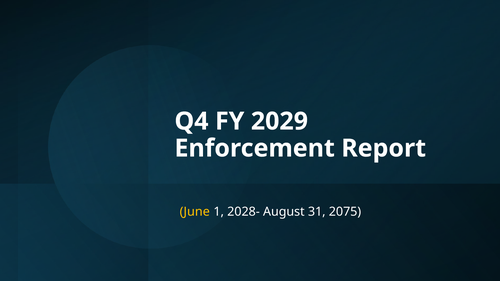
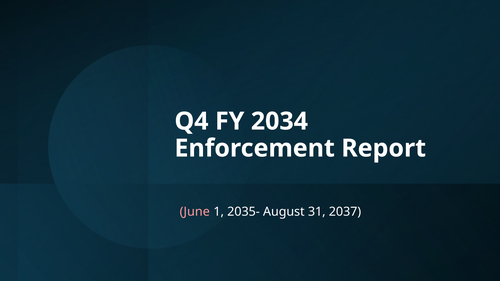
2029: 2029 -> 2034 (279, 121)
June colour: yellow -> pink (195, 212)
2028-: 2028- -> 2035- (244, 212)
2075: 2075 -> 2037 (345, 212)
